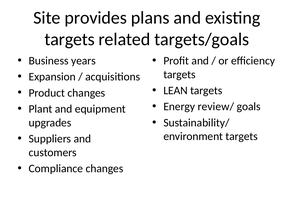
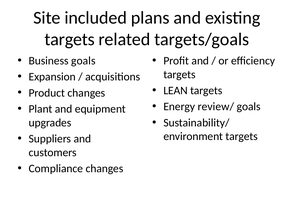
provides: provides -> included (96, 18)
Business years: years -> goals (83, 61)
